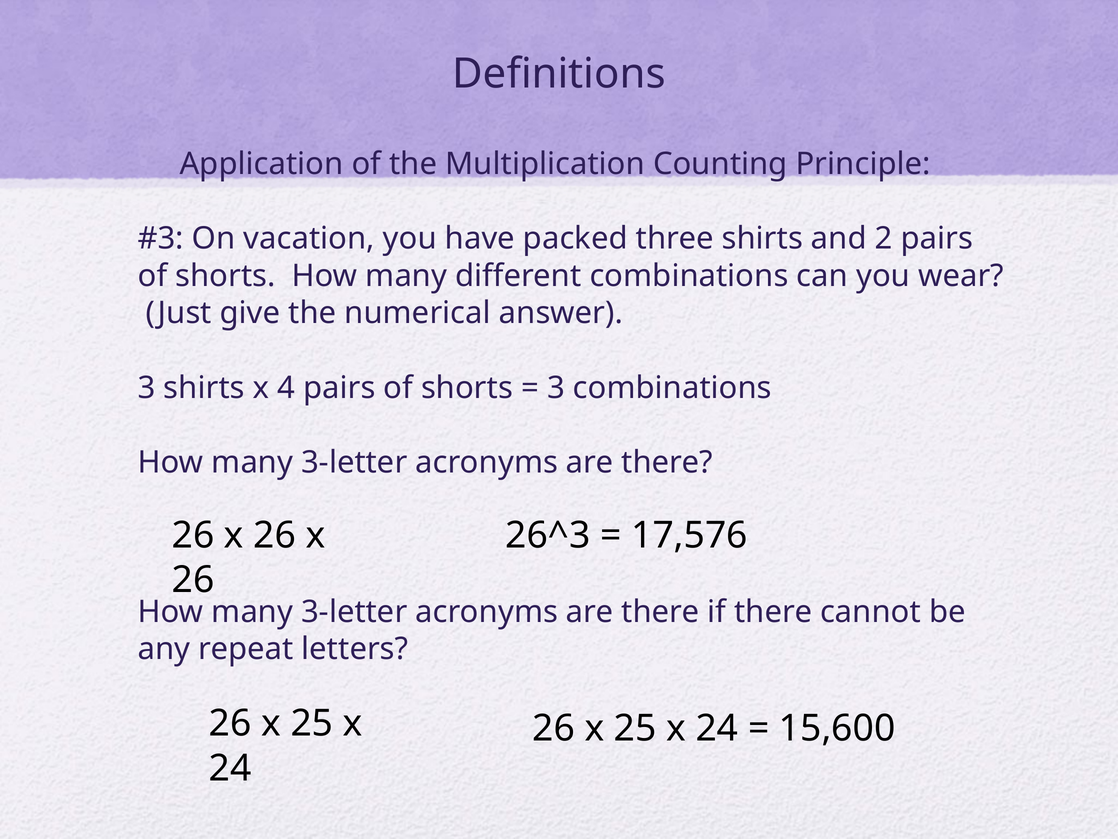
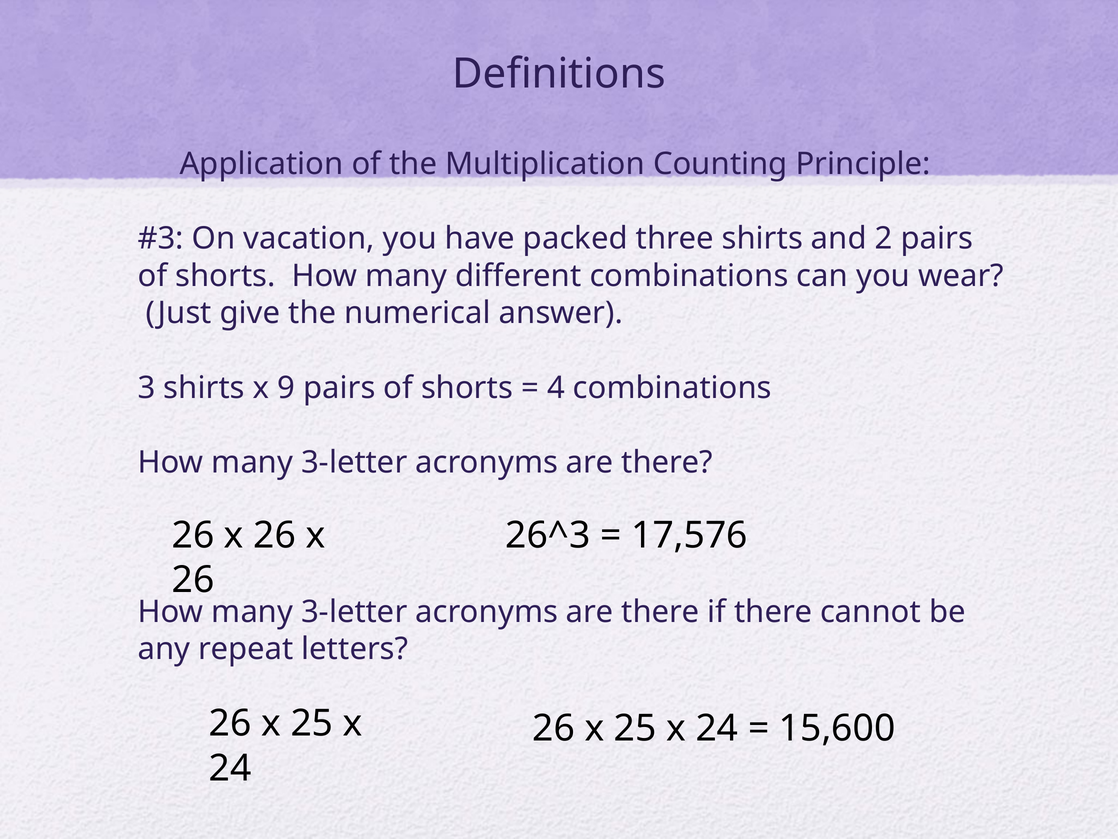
4: 4 -> 9 (286, 388)
3: 3 -> 4 (556, 388)
